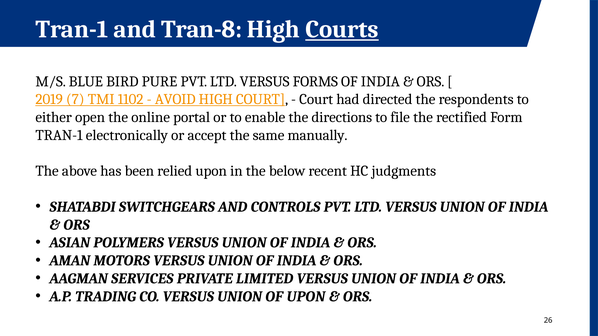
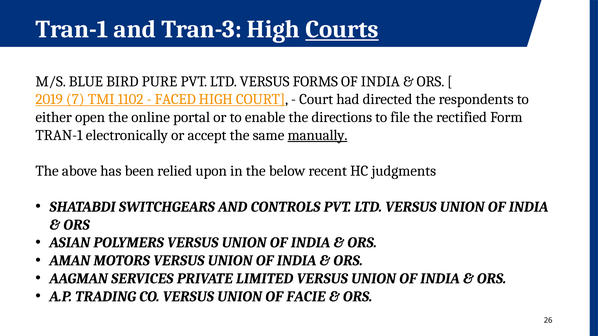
Tran-8: Tran-8 -> Tran-3 (202, 29)
AVOID: AVOID -> FACED (175, 99)
manually underline: none -> present (318, 135)
OF UPON: UPON -> FACIE (306, 297)
